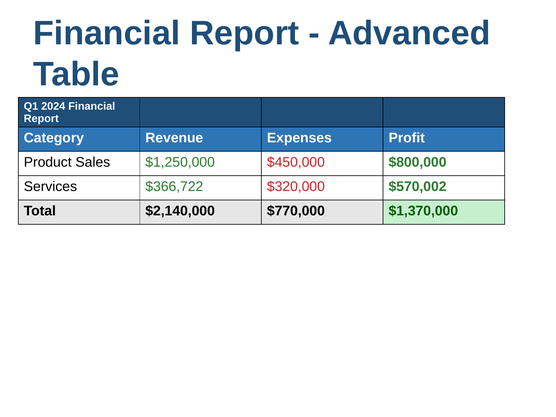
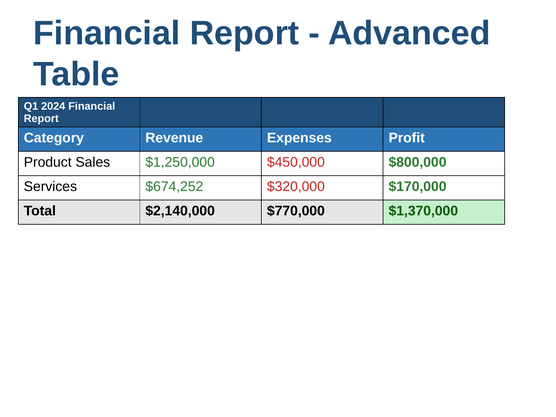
$366,722: $366,722 -> $674,252 (174, 187)
$570,002: $570,002 -> $170,000 (418, 187)
